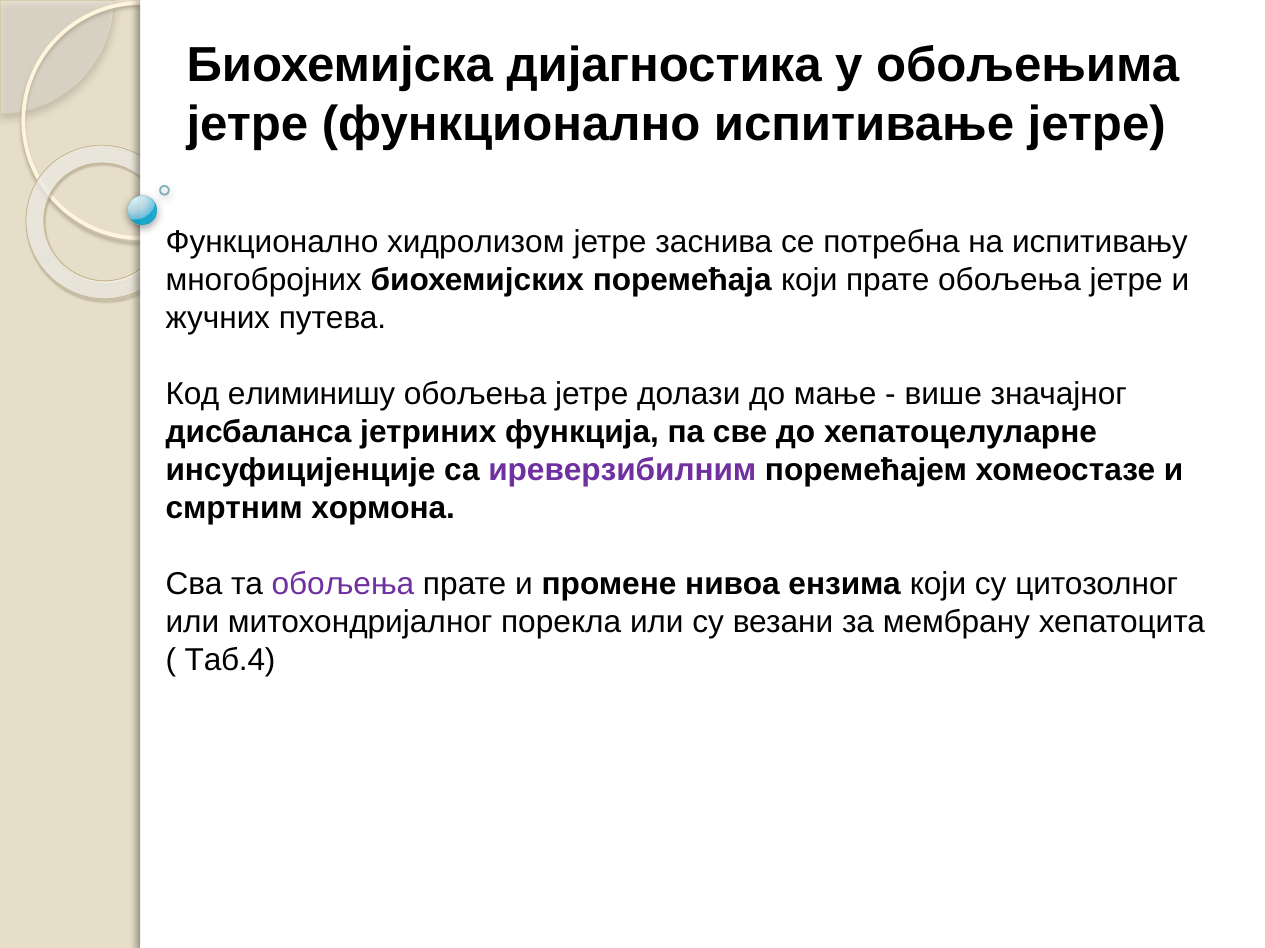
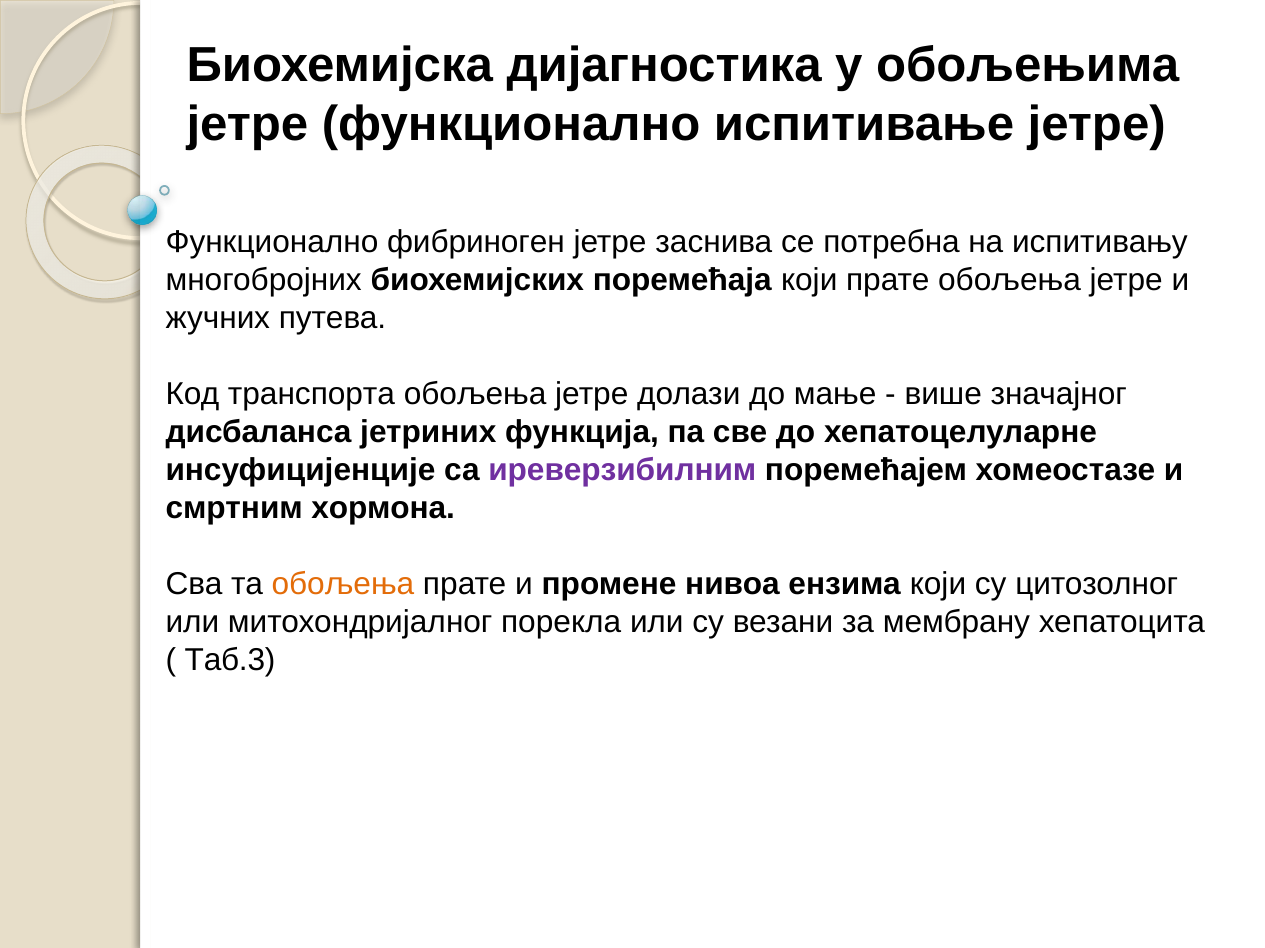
хидролизом: хидролизом -> фибриноген (476, 243)
елиминишу: елиминишу -> транспорта (311, 395)
обољења colour: purple -> orange (343, 584)
Таб.4: Таб.4 -> Таб.3 (230, 660)
